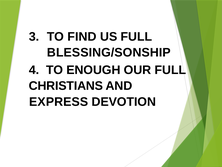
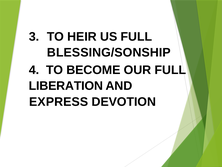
FIND: FIND -> HEIR (82, 37)
ENOUGH: ENOUGH -> BECOME (93, 70)
CHRISTIANS: CHRISTIANS -> LIBERATION (66, 86)
